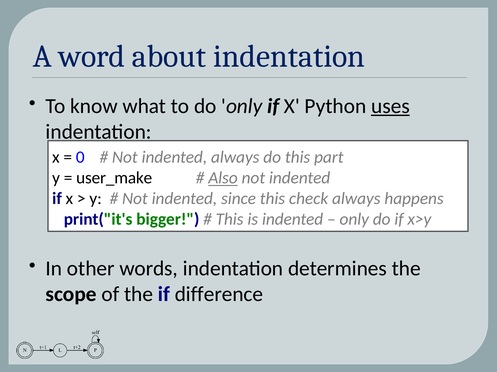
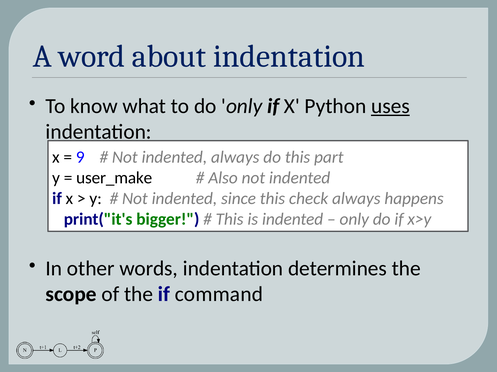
0: 0 -> 9 (80, 158)
Also underline: present -> none (223, 178)
difference: difference -> command (219, 295)
